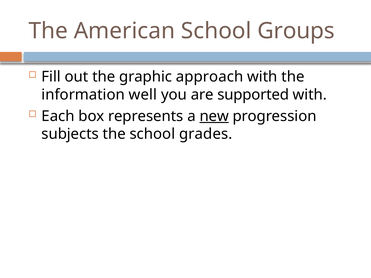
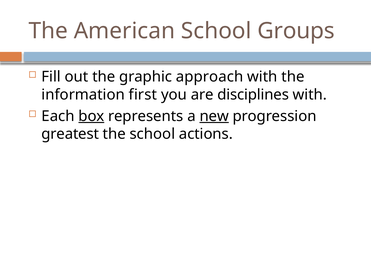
well: well -> first (143, 95)
supported: supported -> disciplines (253, 95)
box underline: none -> present (91, 116)
subjects: subjects -> greatest (70, 134)
grades: grades -> actions (206, 134)
